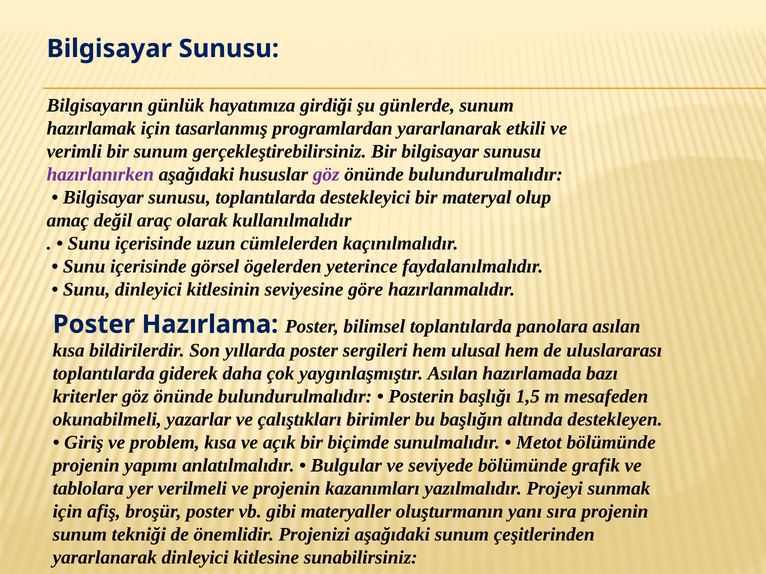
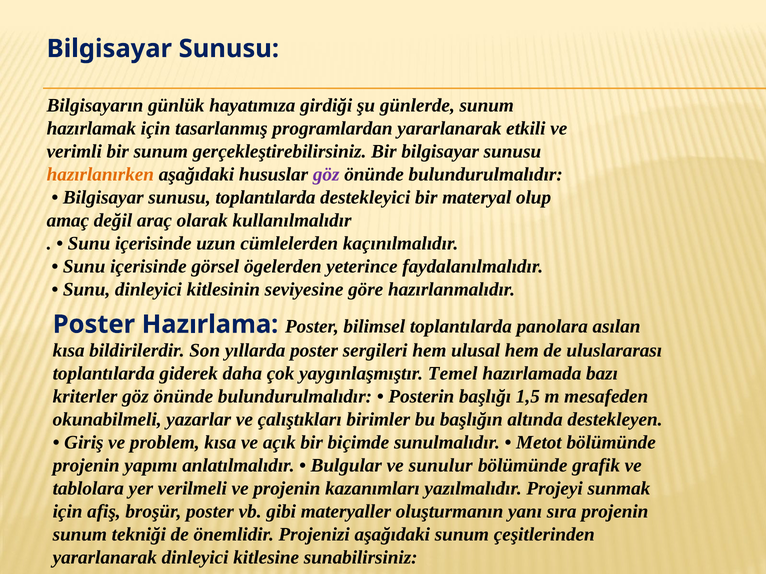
hazırlanırken colour: purple -> orange (100, 175)
yaygınlaşmıştır Asılan: Asılan -> Temel (453, 374)
seviyede: seviyede -> sunulur (441, 466)
